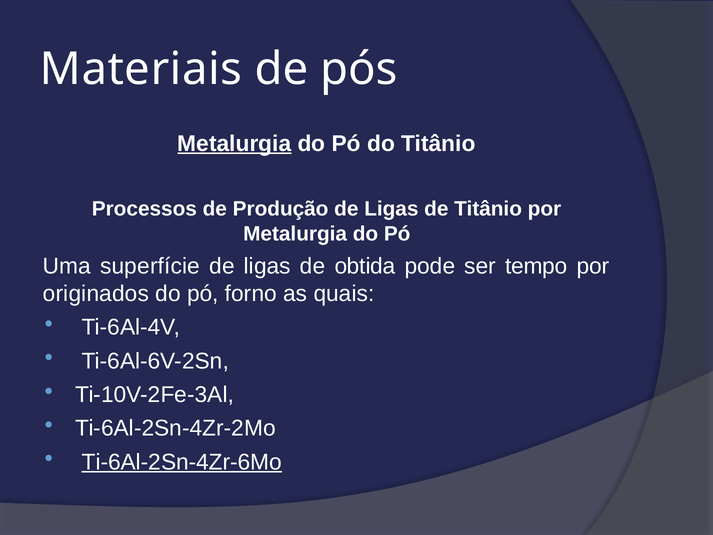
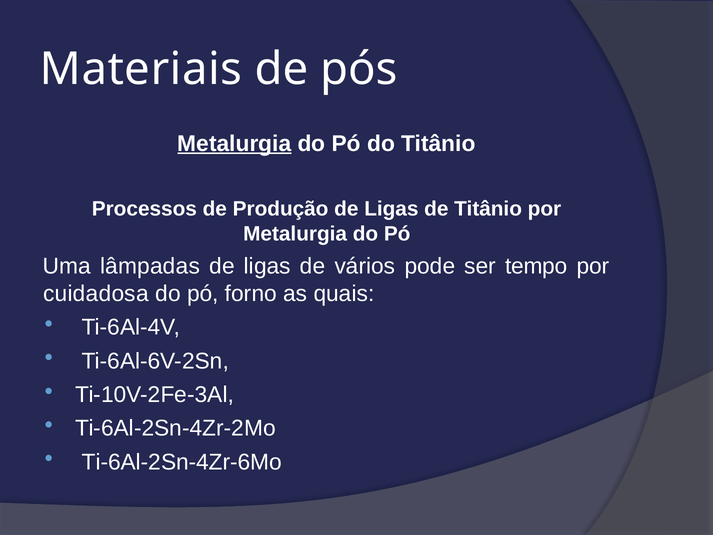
superfície: superfície -> lâmpadas (150, 266)
obtida: obtida -> vários (365, 266)
originados: originados -> cuidadosa (96, 294)
Ti-6Al-2Sn-4Zr-6Mo underline: present -> none (182, 462)
